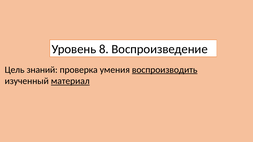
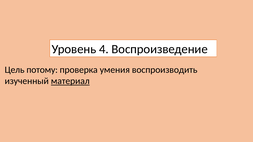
8: 8 -> 4 (104, 49)
знаний: знаний -> потому (42, 70)
воспроизводить underline: present -> none (165, 70)
